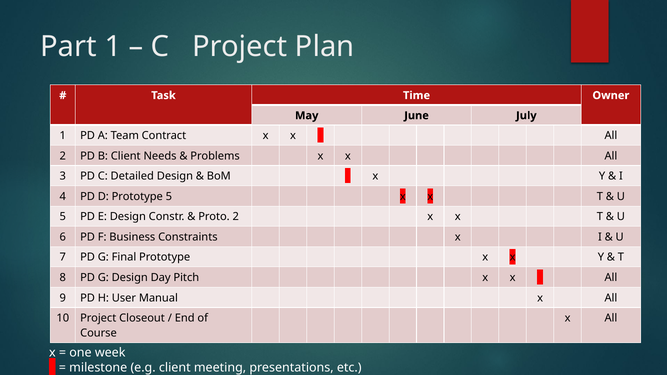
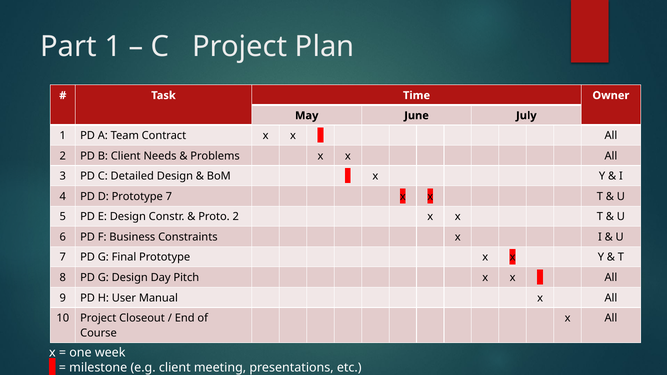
Prototype 5: 5 -> 7 (169, 197)
